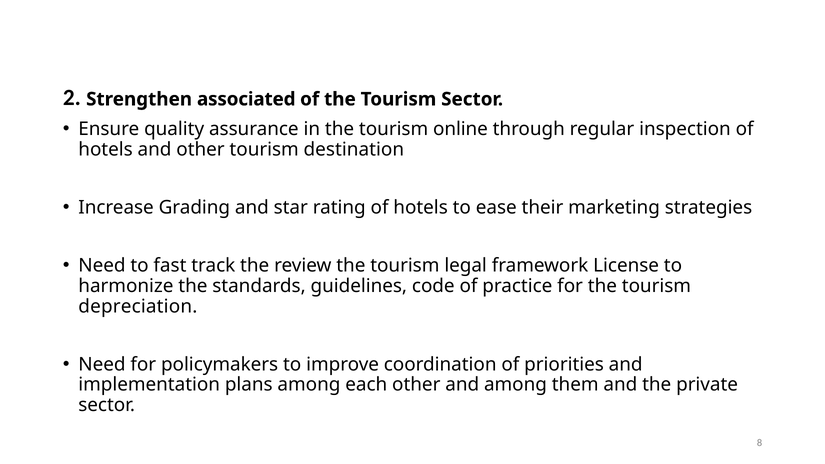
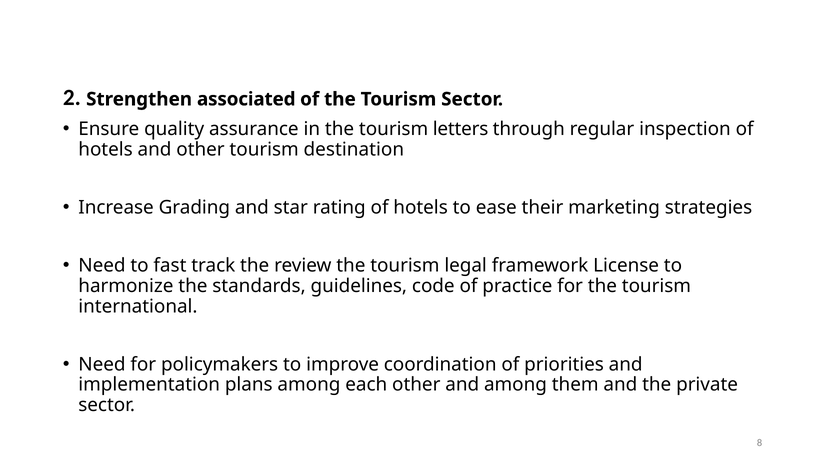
online: online -> letters (461, 129)
depreciation: depreciation -> international (138, 306)
